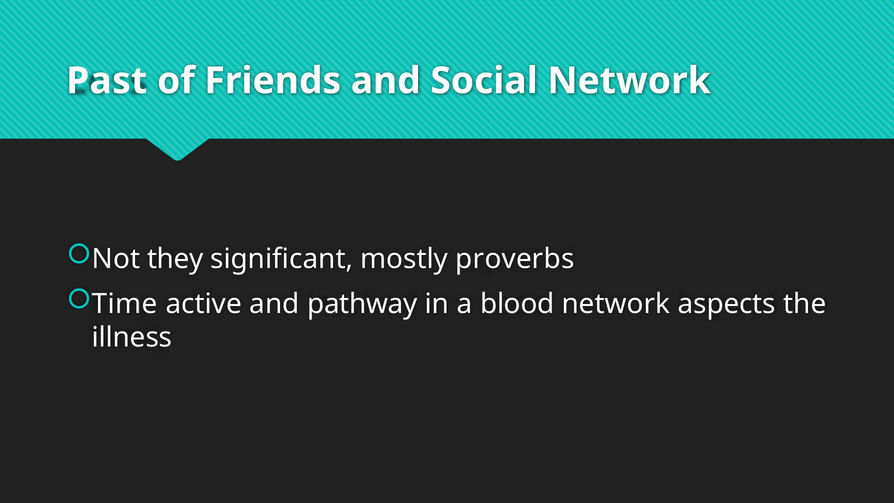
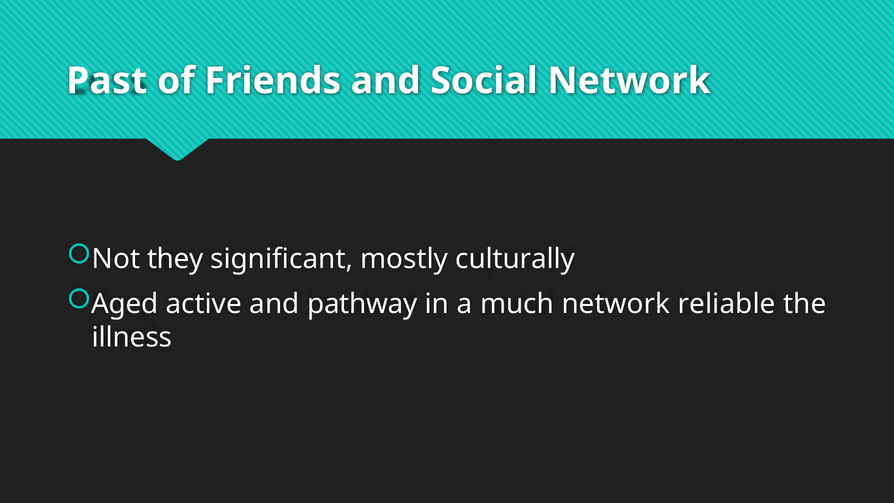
proverbs: proverbs -> culturally (515, 259)
Time: Time -> Aged (125, 304)
blood: blood -> much (517, 304)
aspects: aspects -> reliable (727, 304)
